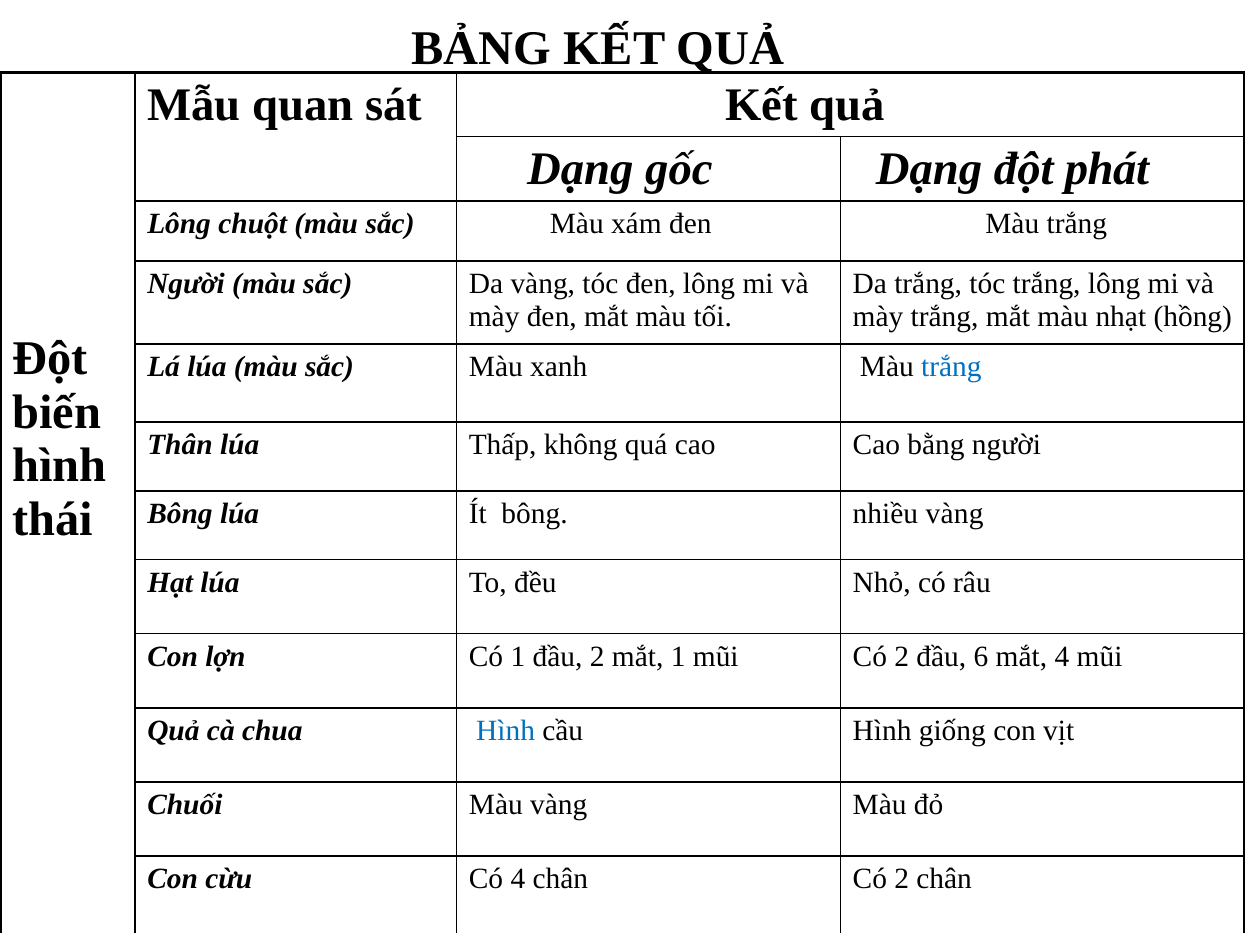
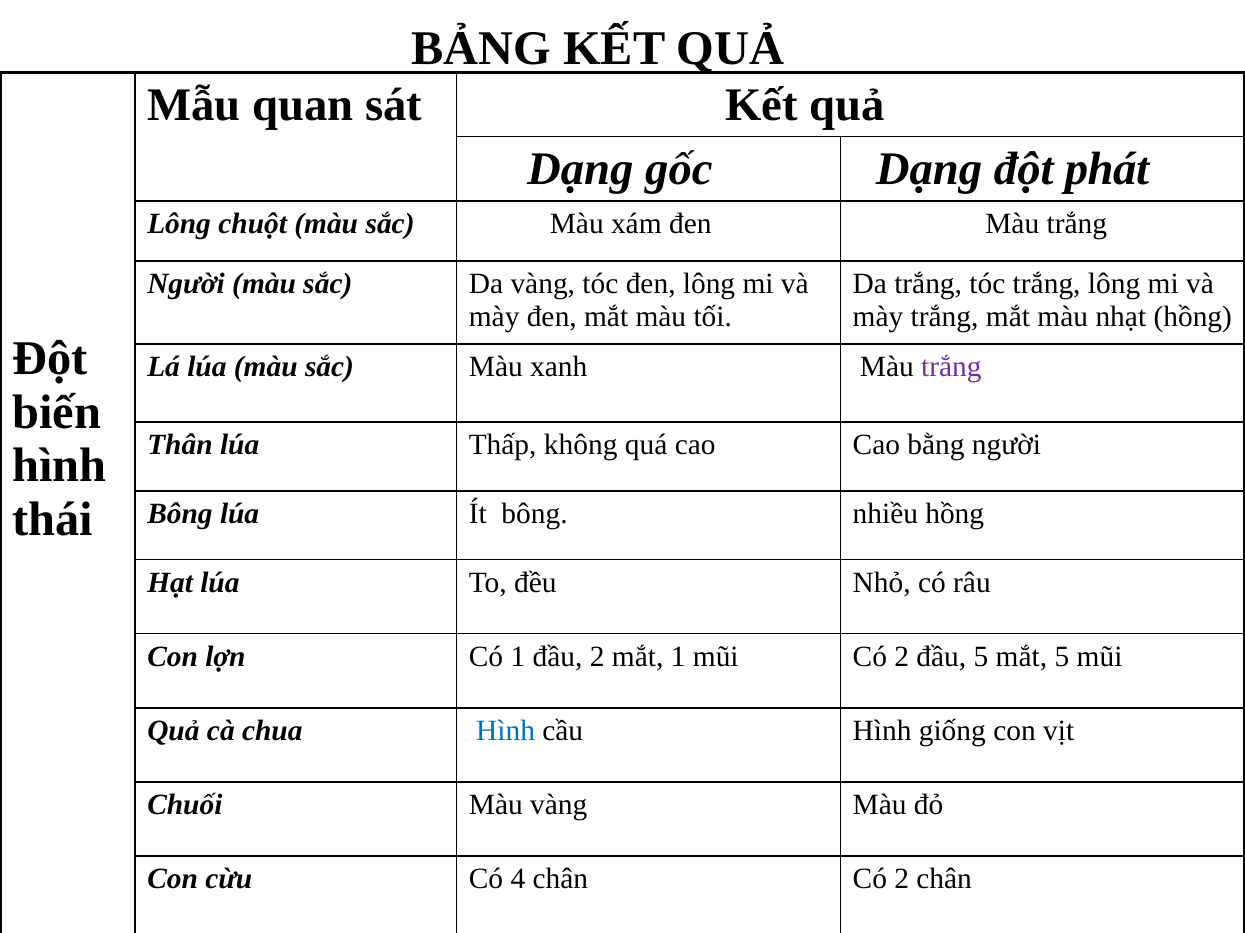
trắng colour: blue -> purple (951, 367)
nhiều vàng: vàng -> hồng (955, 514)
đầu 6: 6 -> 5 (981, 657)
mắt 4: 4 -> 5 (1062, 657)
